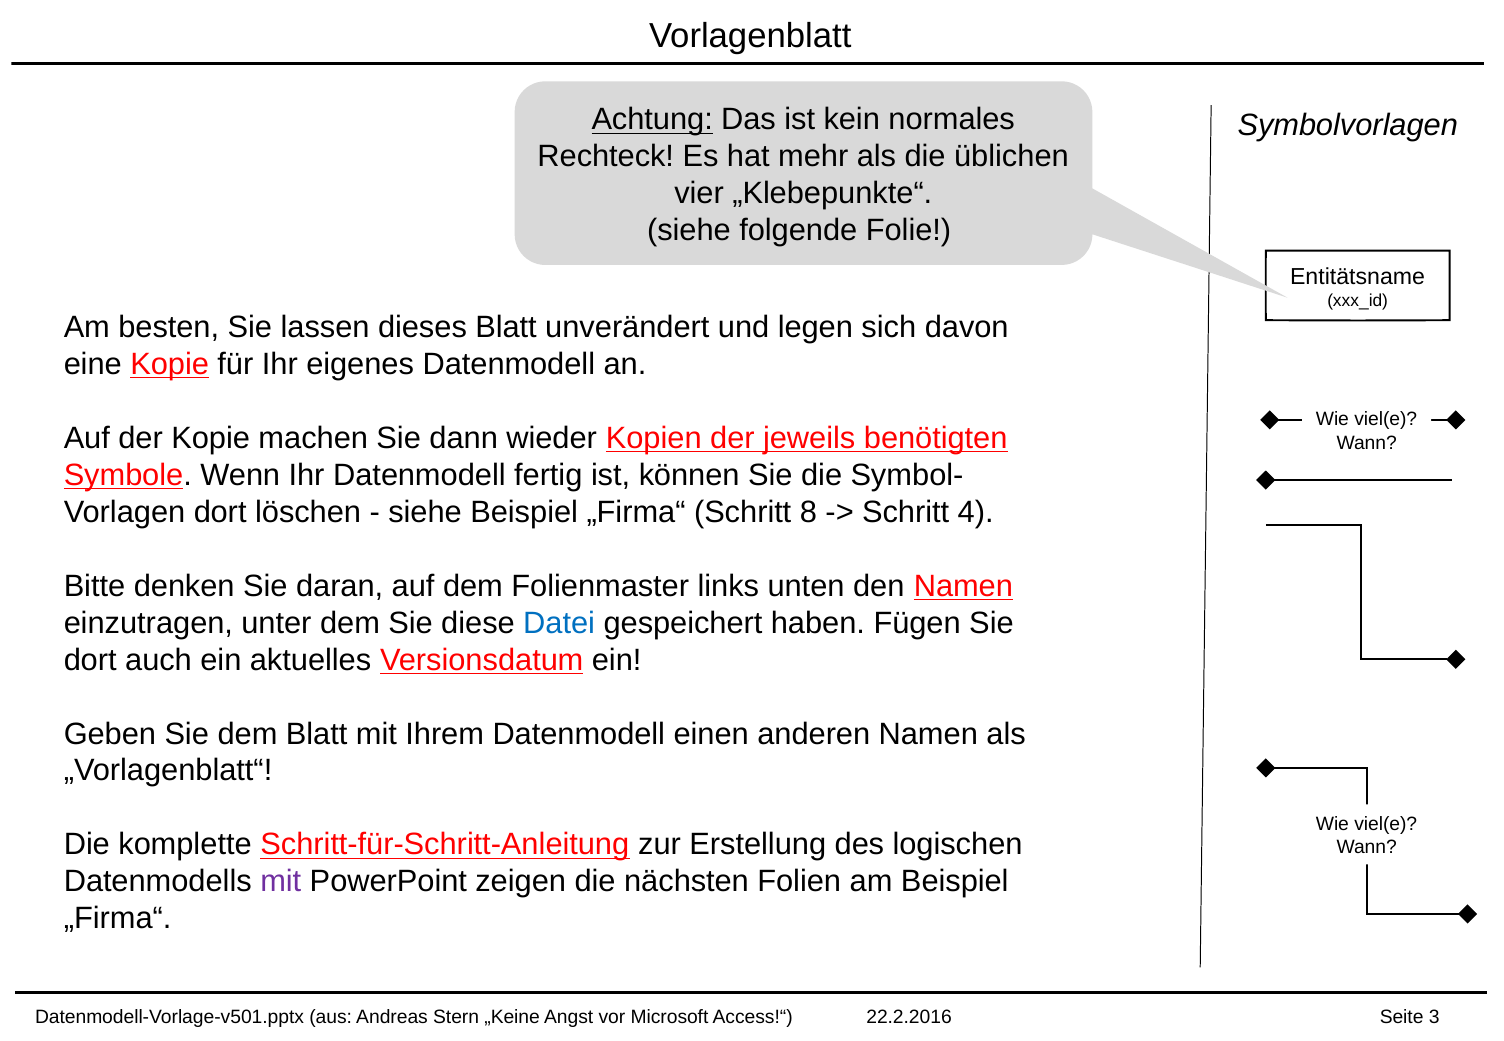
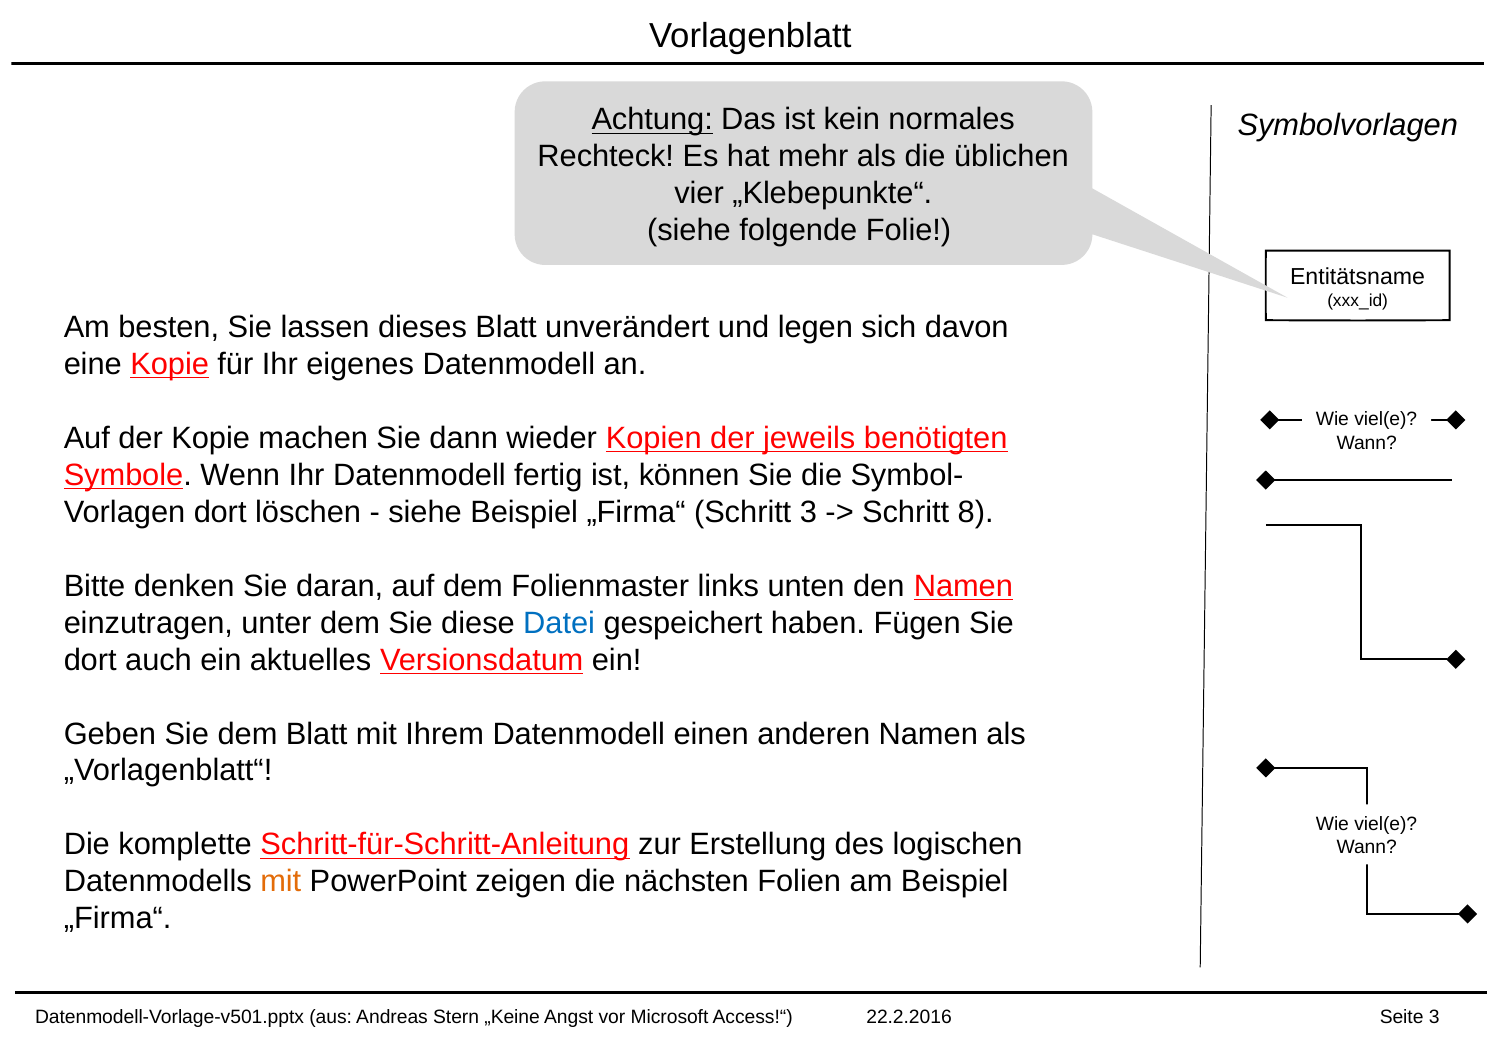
Schritt 8: 8 -> 3 (808, 512)
4: 4 -> 8 (976, 512)
mit colour: purple -> orange (281, 882)
